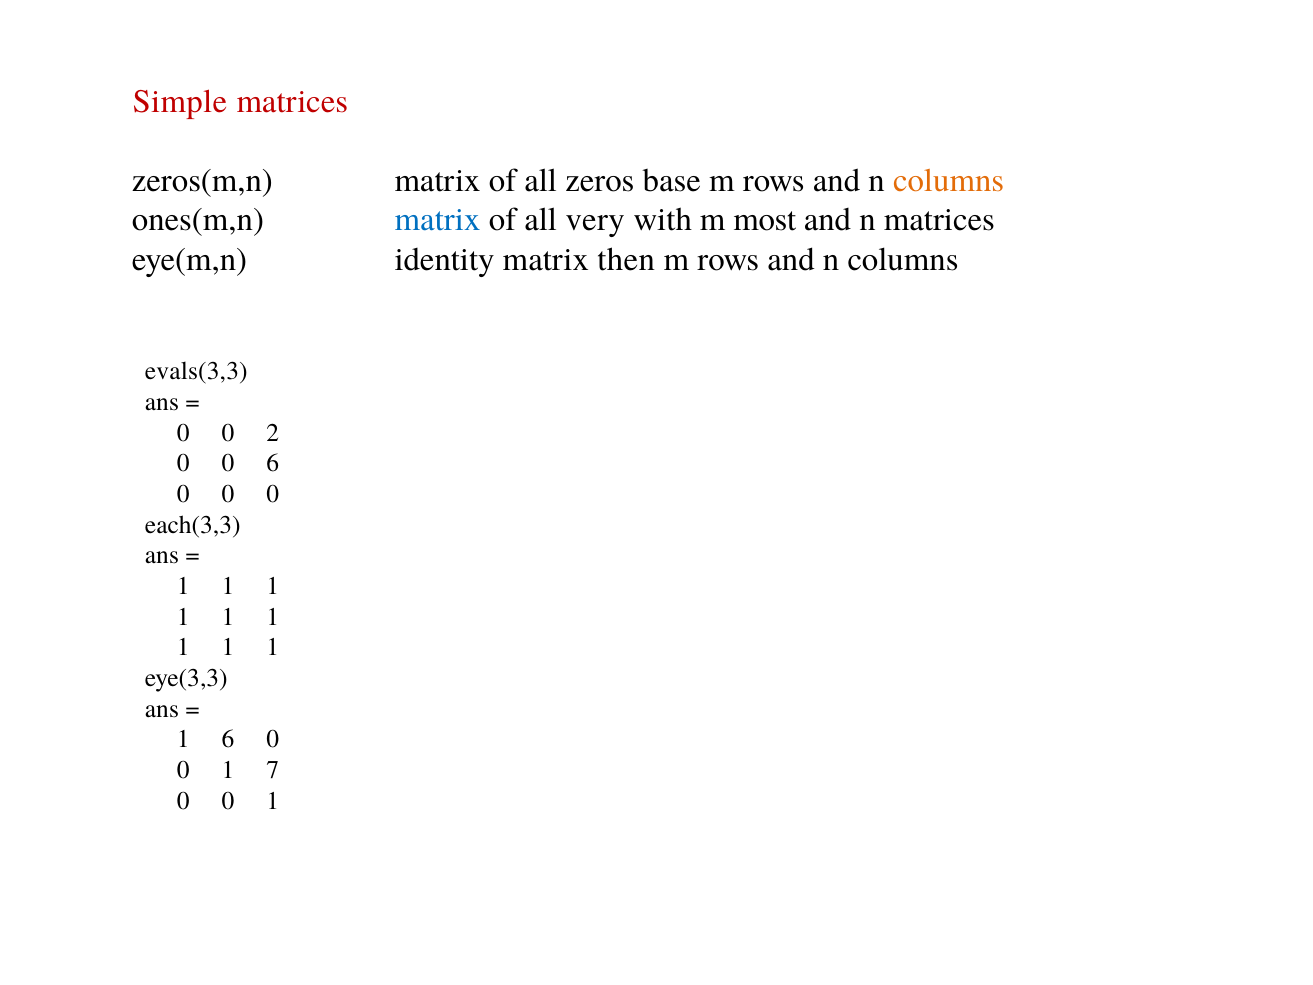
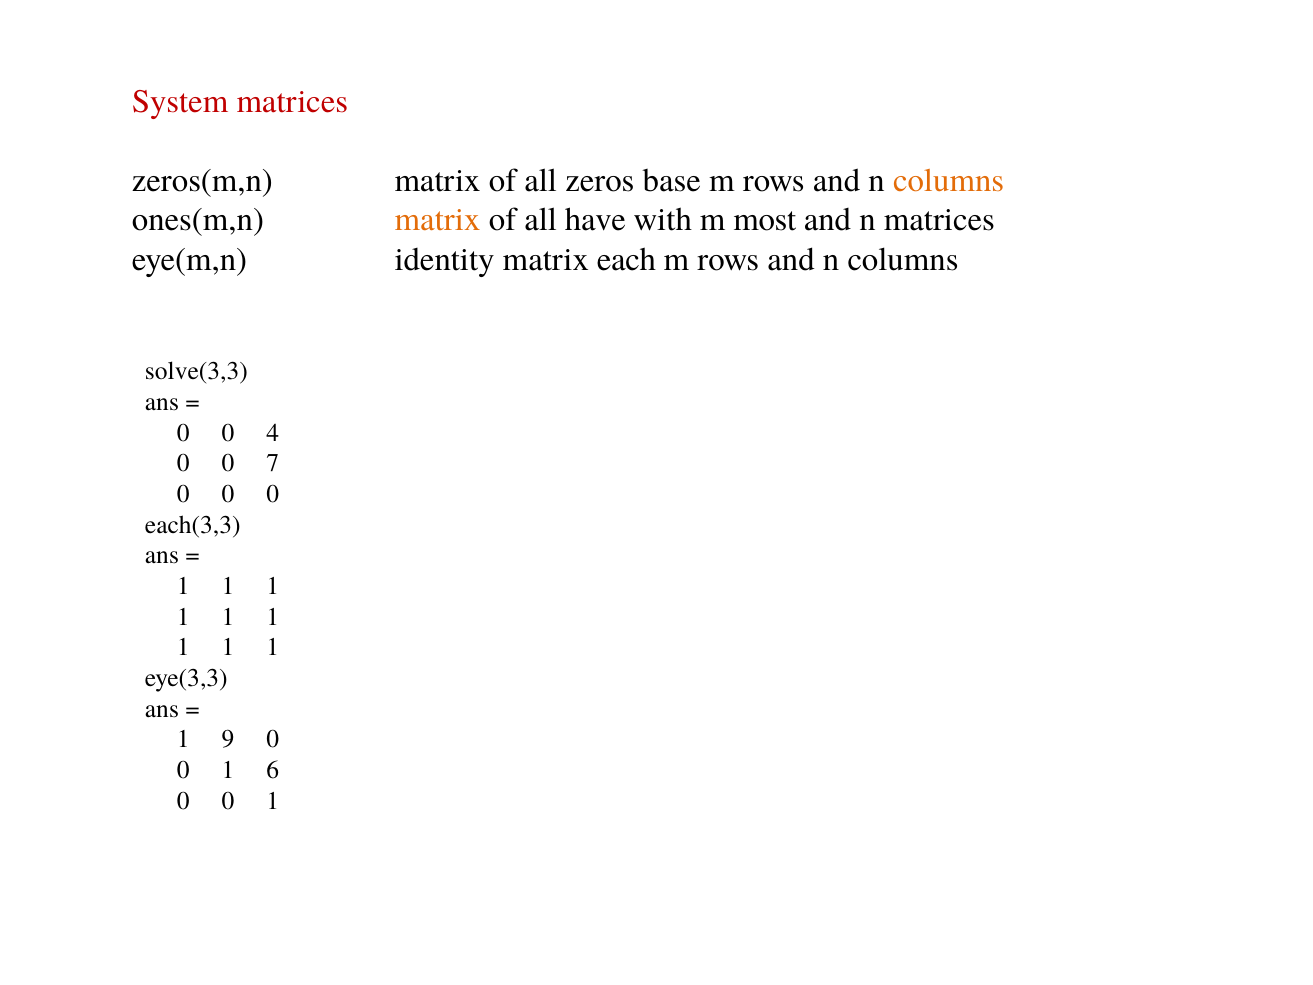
Simple: Simple -> System (180, 102)
matrix colour: blue -> orange (438, 220)
very: very -> have (595, 220)
then: then -> each (627, 259)
evals(3,3: evals(3,3 -> solve(3,3 (196, 371)
2: 2 -> 4 (273, 433)
0 6: 6 -> 7 (273, 463)
1 6: 6 -> 9 (228, 739)
7: 7 -> 6 (273, 770)
